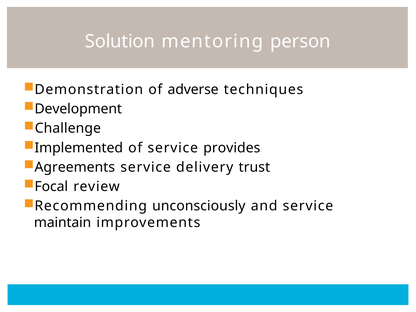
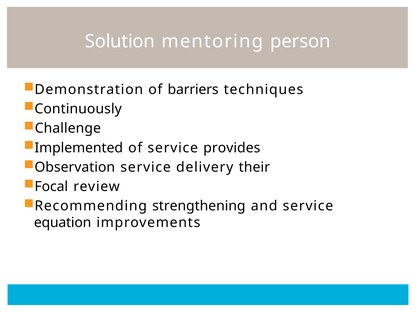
adverse: adverse -> barriers (193, 90)
Development: Development -> Continuously (78, 109)
Agreements: Agreements -> Observation (75, 167)
trust: trust -> their (254, 167)
unconsciously: unconsciously -> strengthening (199, 206)
maintain: maintain -> equation (63, 223)
